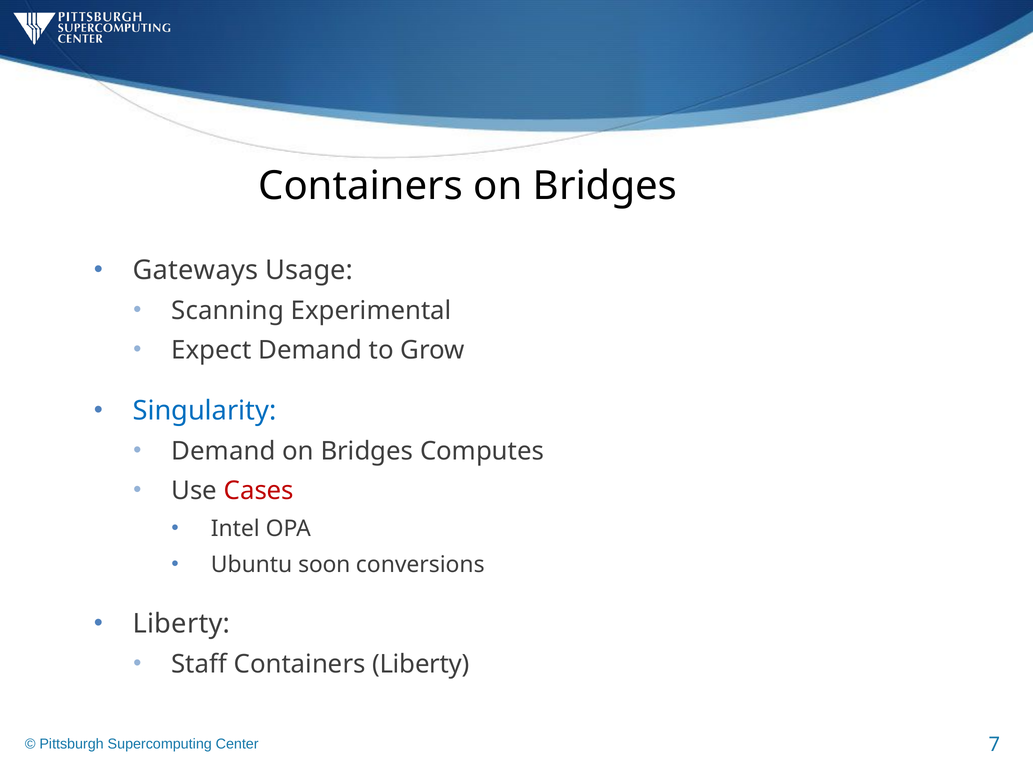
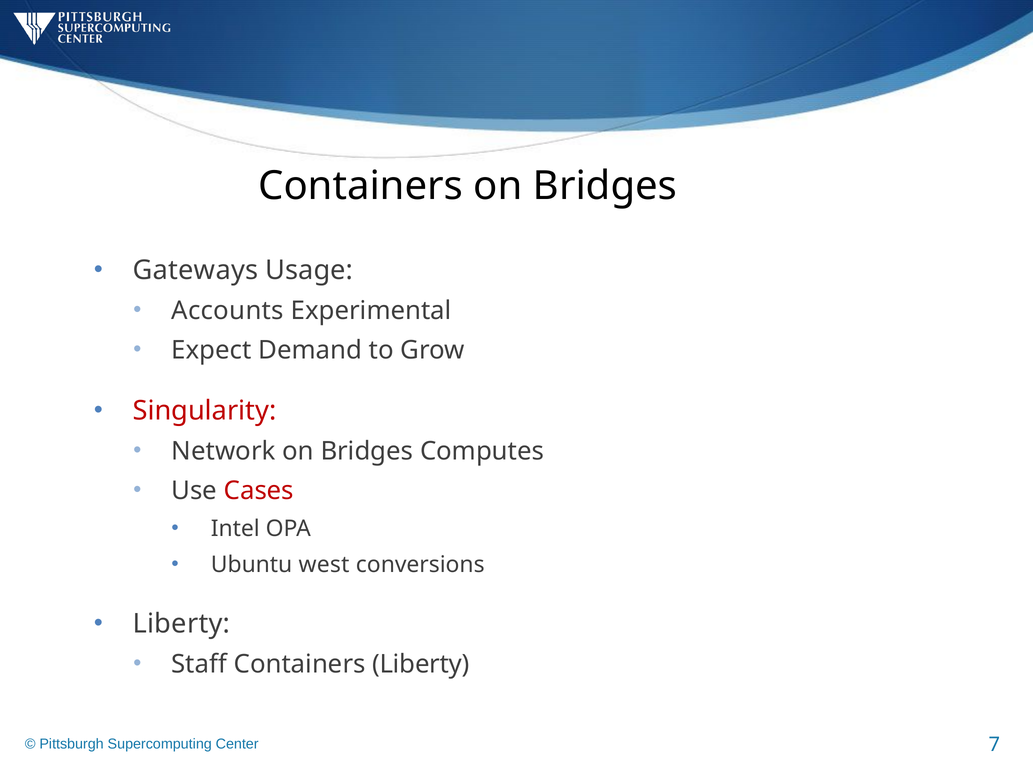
Scanning: Scanning -> Accounts (228, 311)
Singularity colour: blue -> red (205, 411)
Demand: Demand -> Network (224, 451)
soon: soon -> west (324, 565)
